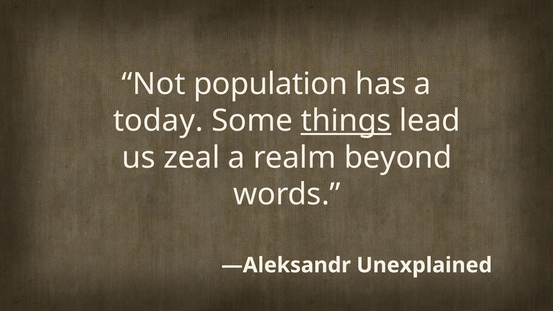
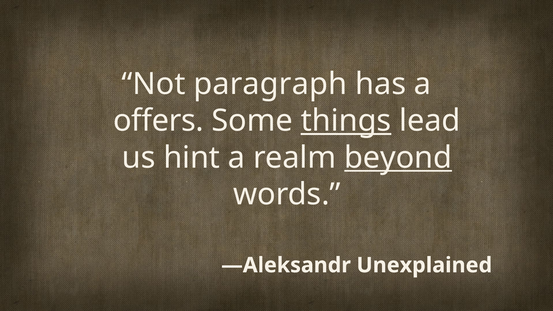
population: population -> paragraph (270, 84)
today: today -> offers (158, 121)
zeal: zeal -> hint (192, 158)
beyond underline: none -> present (398, 158)
